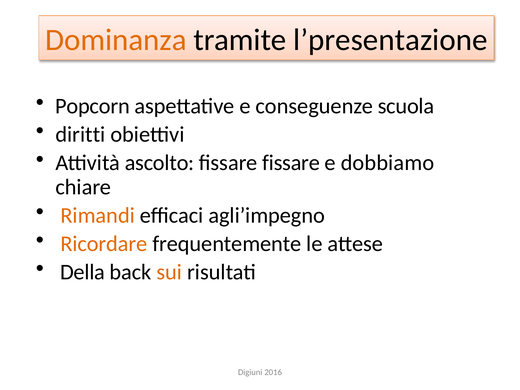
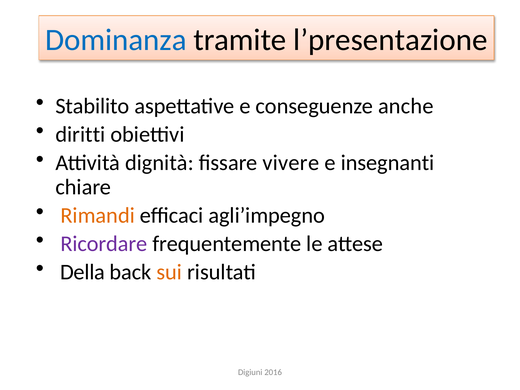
Dominanza colour: orange -> blue (116, 40)
Popcorn: Popcorn -> Stabilito (92, 106)
scuola: scuola -> anche (406, 106)
ascolto: ascolto -> dignità (159, 163)
fissare fissare: fissare -> vivere (291, 163)
dobbiamo: dobbiamo -> insegnanti (388, 163)
Ricordare colour: orange -> purple (104, 244)
